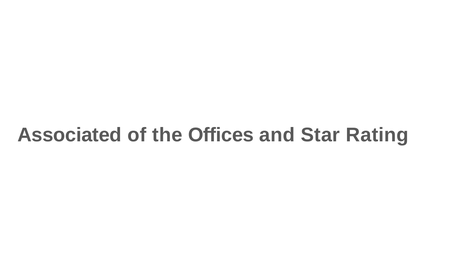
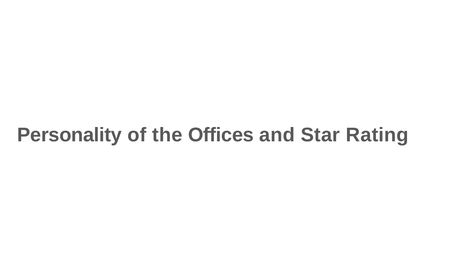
Associated: Associated -> Personality (70, 135)
